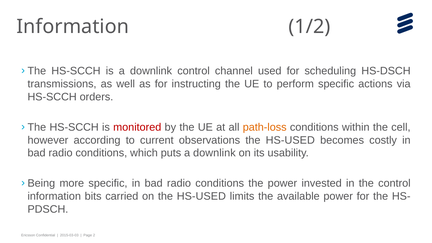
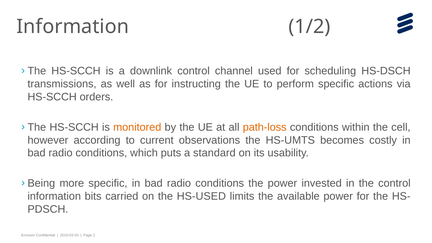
monitored colour: red -> orange (137, 127)
observations the HS-USED: HS-USED -> HS-UMTS (290, 140)
puts a downlink: downlink -> standard (214, 153)
